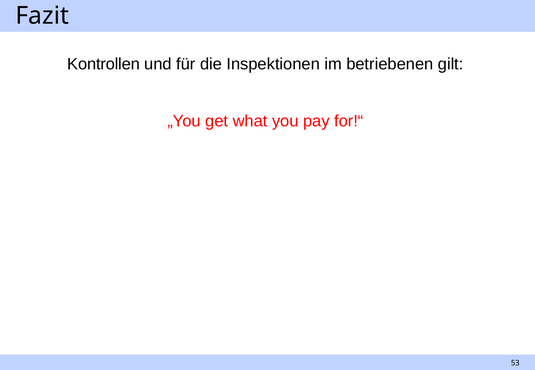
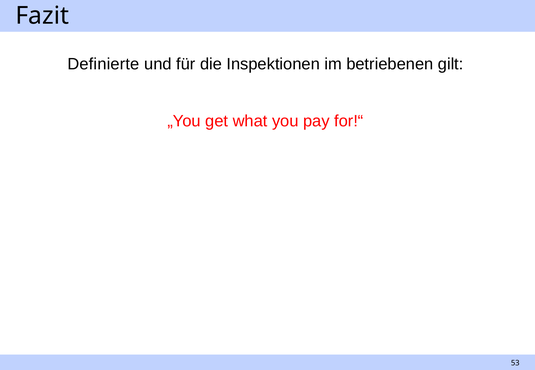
Kontrollen: Kontrollen -> Definierte (103, 64)
